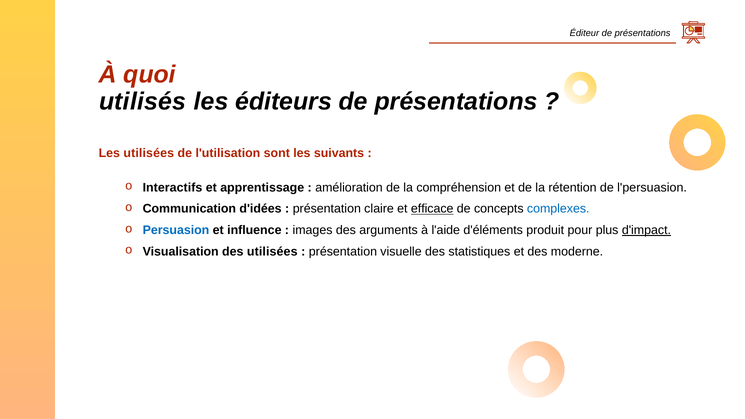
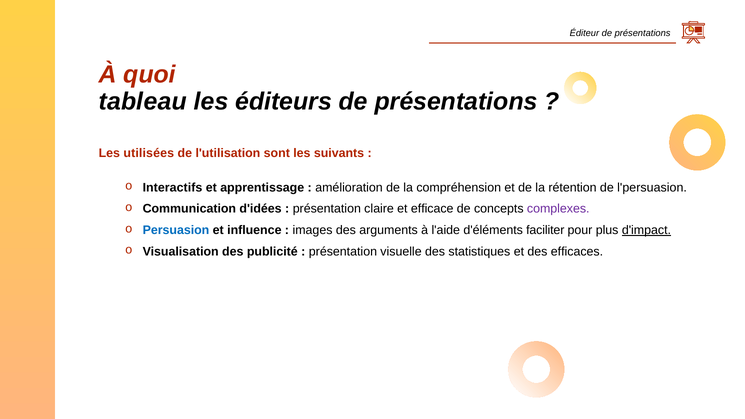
utilisés: utilisés -> tableau (143, 101)
efficace underline: present -> none (432, 209)
complexes colour: blue -> purple (558, 209)
produit: produit -> faciliter (545, 230)
des utilisées: utilisées -> publicité (272, 252)
moderne: moderne -> efficaces (577, 252)
